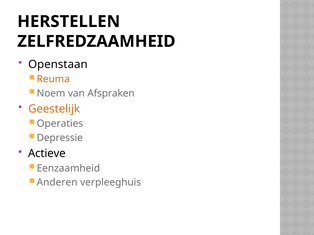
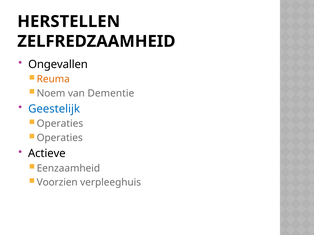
Openstaan: Openstaan -> Ongevallen (58, 64)
Afspraken: Afspraken -> Dementie (111, 94)
Geestelijk colour: orange -> blue (54, 109)
Depressie: Depressie -> Operaties (60, 138)
Anderen: Anderen -> Voorzien (57, 183)
